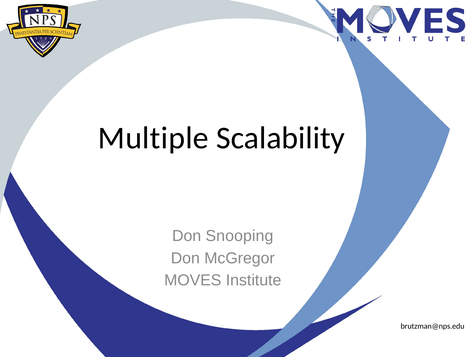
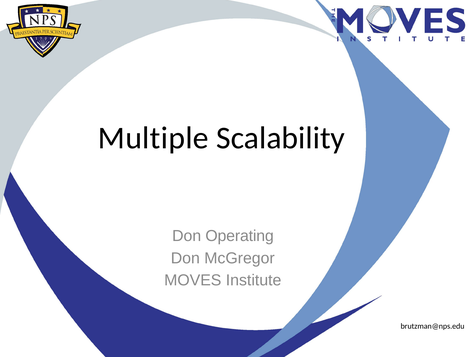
Snooping: Snooping -> Operating (240, 236)
